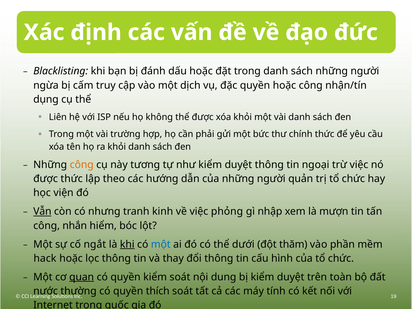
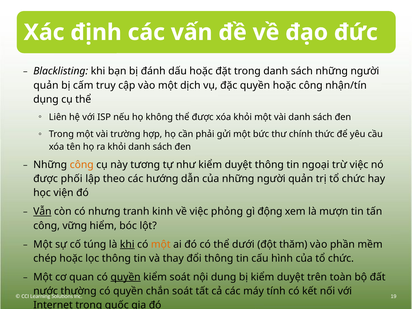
ngừa: ngừa -> quản (46, 85)
được thức: thức -> phối (72, 179)
nhập: nhập -> động (270, 212)
nhắn: nhắn -> vững (75, 226)
ngắt: ngắt -> túng (95, 244)
một colour: blue -> orange (161, 244)
hack: hack -> chép (45, 258)
quan underline: present -> none (82, 277)
quyền underline: none -> present (126, 277)
thích: thích -> chắn (158, 291)
